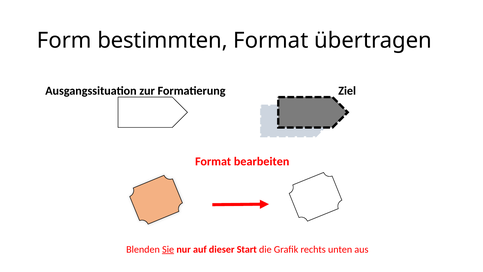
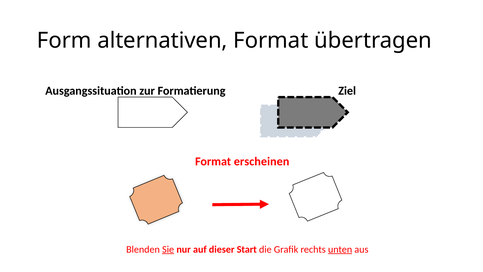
bestimmten: bestimmten -> alternativen (162, 41)
bearbeiten: bearbeiten -> erscheinen (262, 161)
unten underline: none -> present (340, 249)
